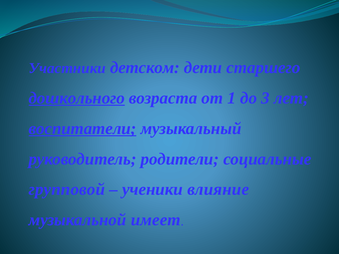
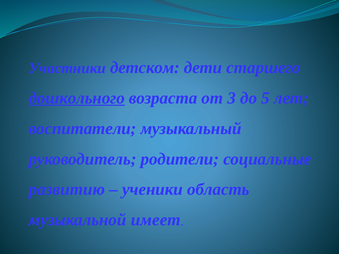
1: 1 -> 3 (232, 98)
3: 3 -> 5 (265, 98)
воспитатели underline: present -> none (83, 129)
групповой: групповой -> развитию (67, 190)
влияние: влияние -> область (218, 190)
